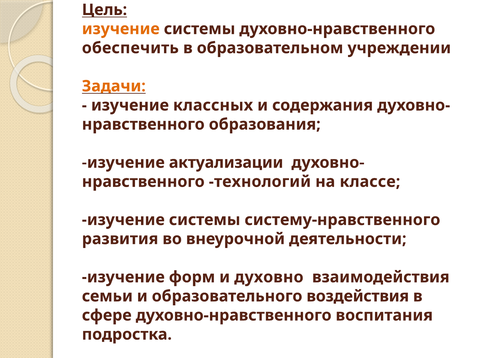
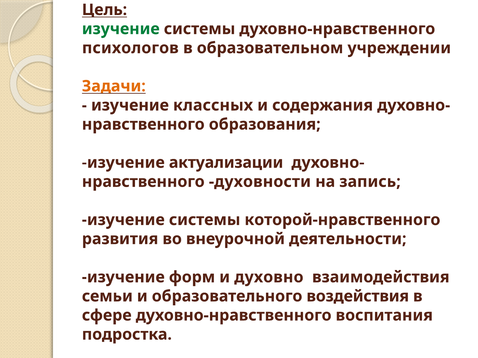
изучение colour: orange -> green (121, 29)
обеспечить: обеспечить -> психологов (130, 48)
технологий: технологий -> духовности (260, 182)
классе: классе -> запись (370, 182)
систему-нравственного: систему-нравственного -> которой-нравственного (342, 220)
